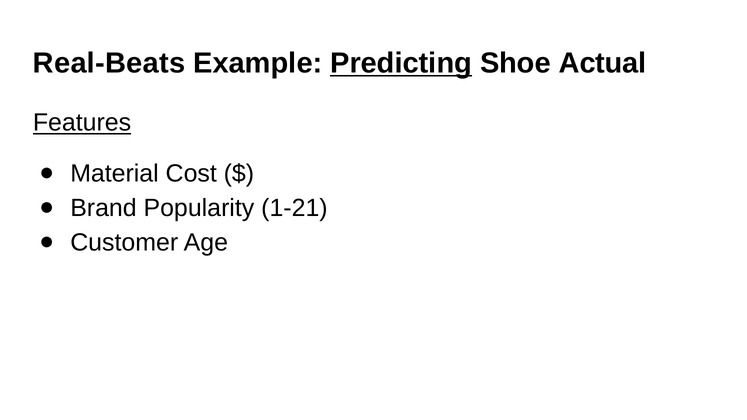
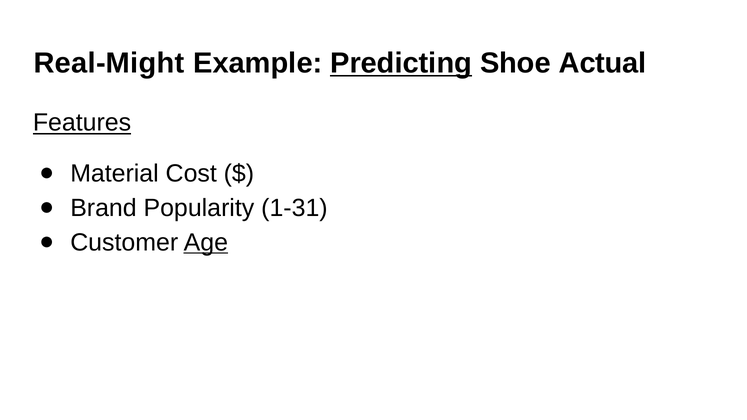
Real-Beats: Real-Beats -> Real-Might (109, 63)
1-21: 1-21 -> 1-31 (294, 208)
Age underline: none -> present (206, 242)
